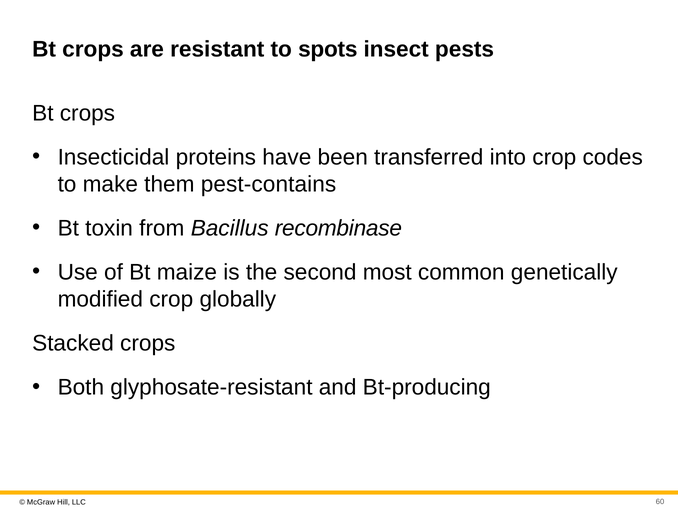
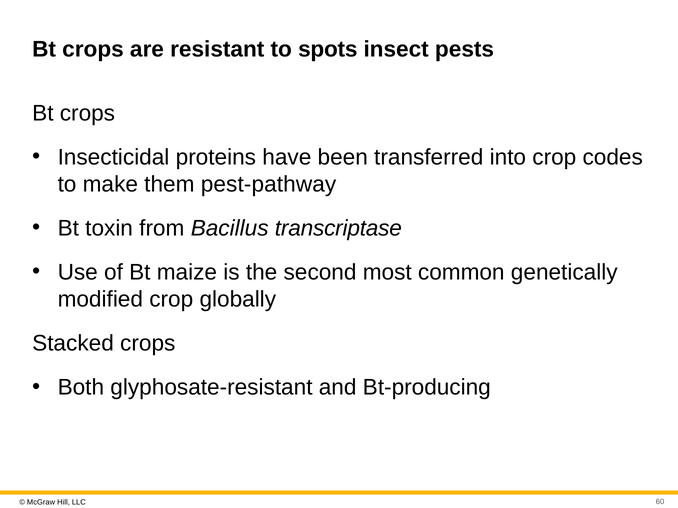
pest-contains: pest-contains -> pest-pathway (269, 184)
recombinase: recombinase -> transcriptase (338, 228)
